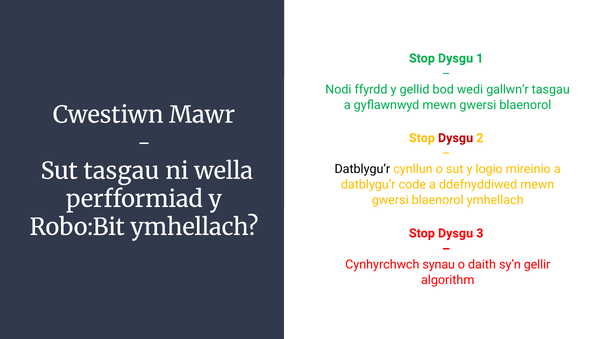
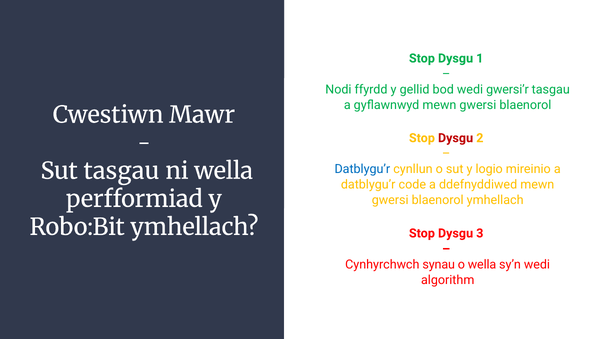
gallwn’r: gallwn’r -> gwersi’r (508, 89)
Datblygu’r colour: black -> blue (362, 169)
o daith: daith -> wella (482, 264)
sy’n gellir: gellir -> wedi (537, 264)
